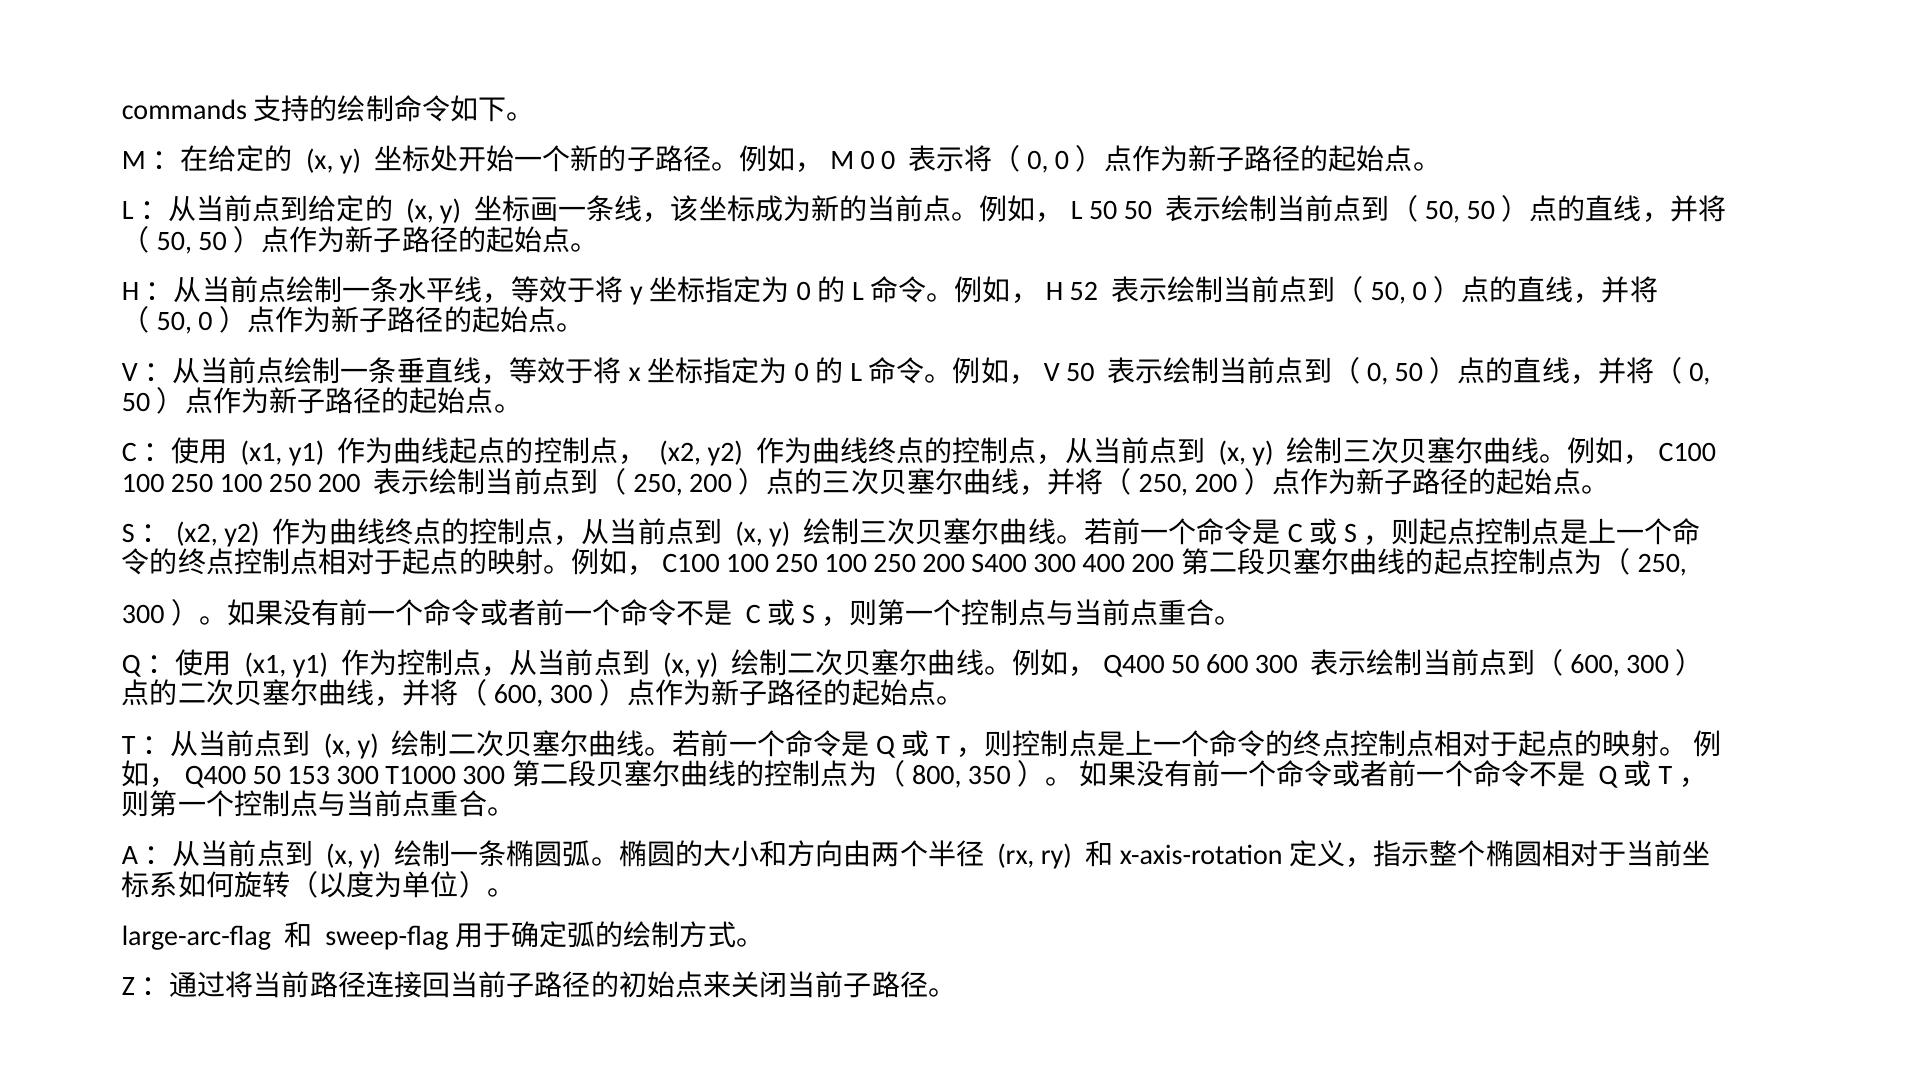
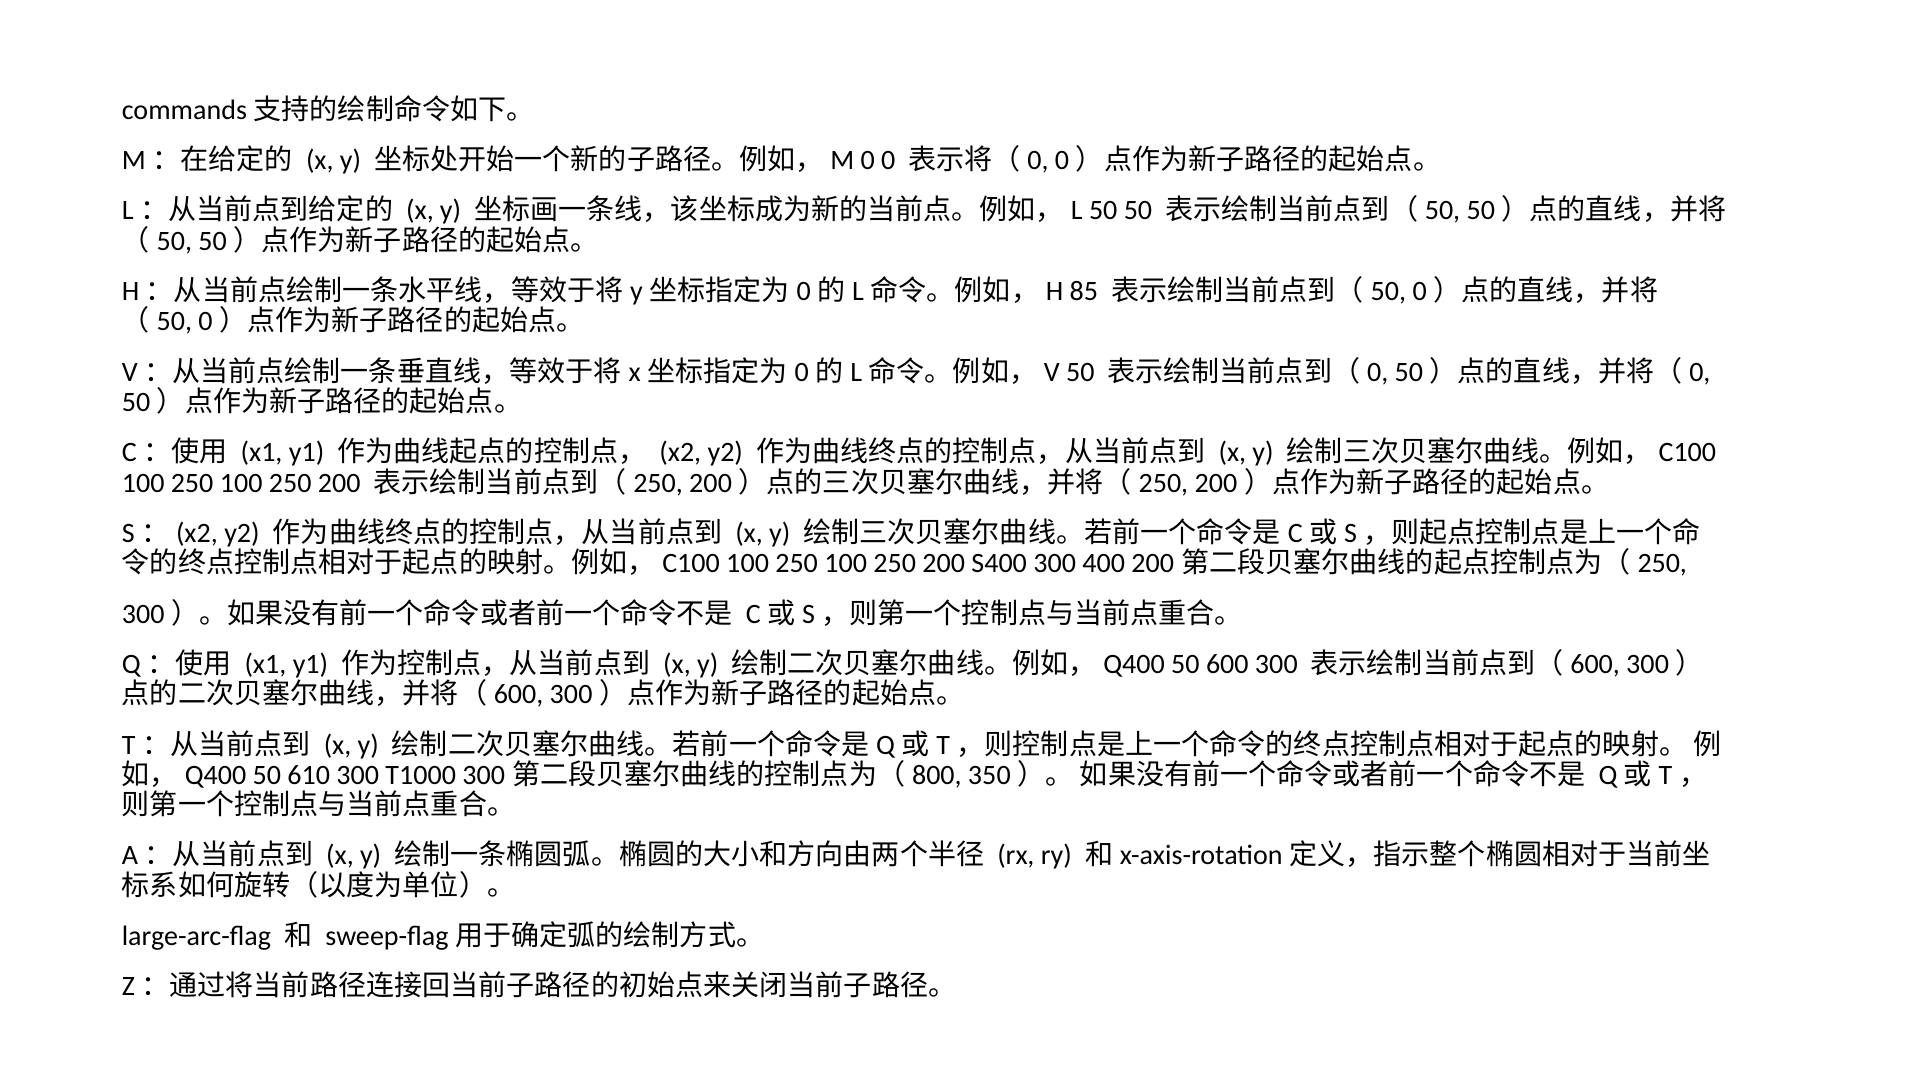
52: 52 -> 85 (1084, 291)
153: 153 -> 610 (309, 775)
